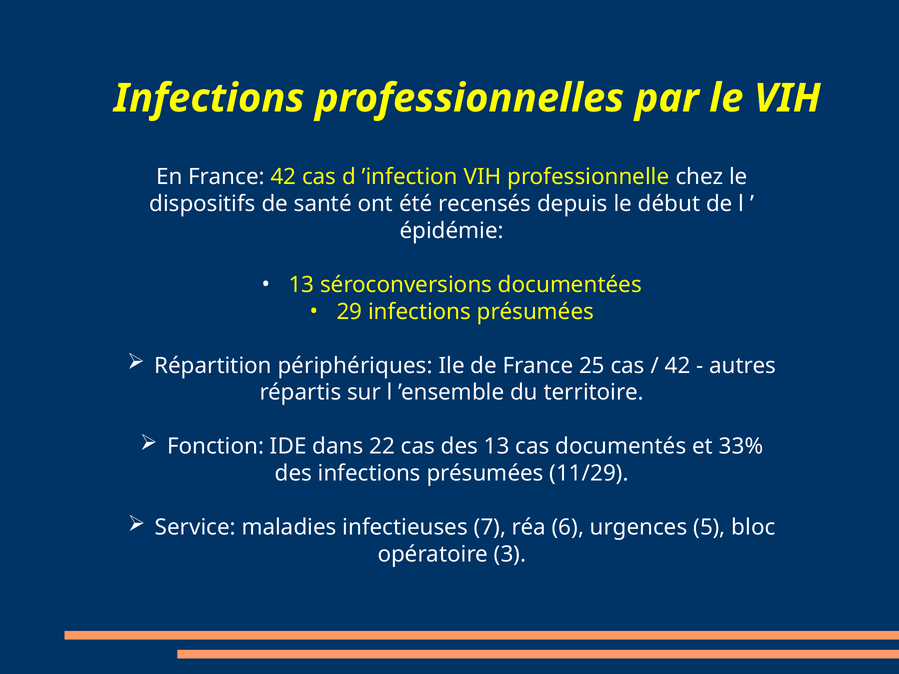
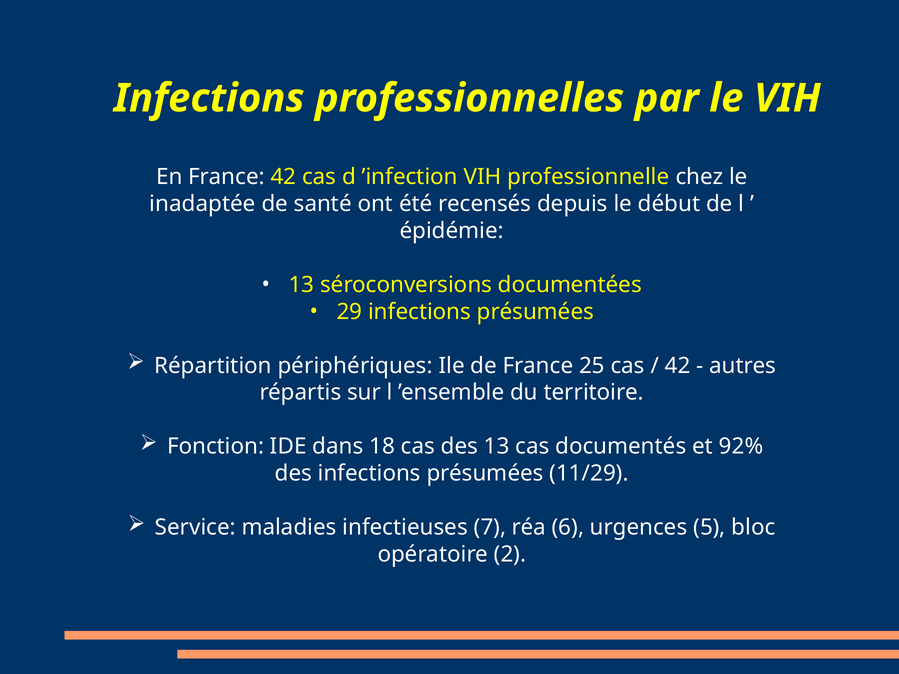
dispositifs: dispositifs -> inadaptée (202, 204)
22: 22 -> 18 (382, 447)
33%: 33% -> 92% (741, 447)
3: 3 -> 2 (510, 555)
